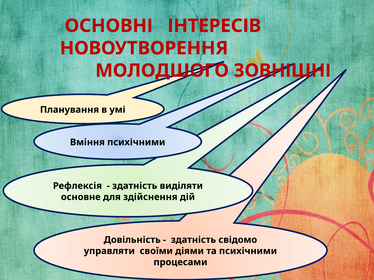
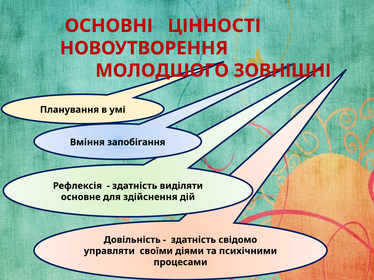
ІНТЕРЕСІВ: ІНТЕРЕСІВ -> ЦІННОСТІ (214, 26)
Вміння психічними: психічними -> запобігання (136, 142)
